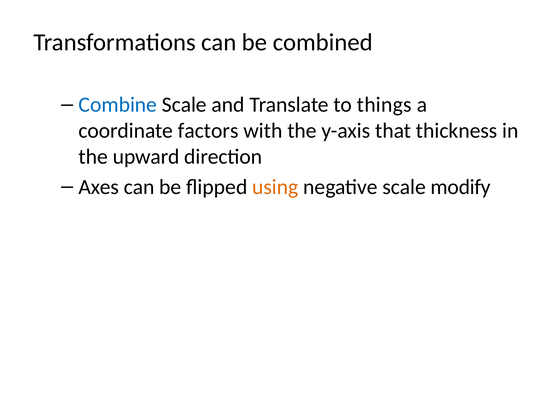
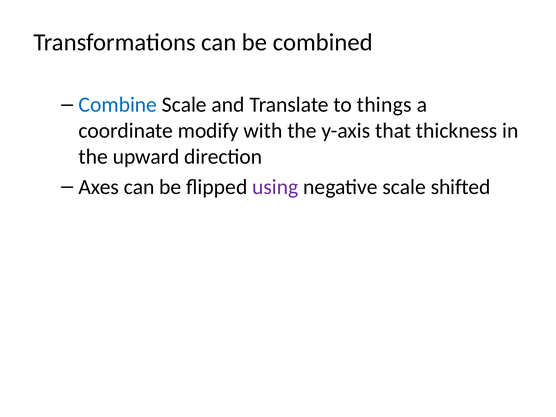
factors: factors -> modify (208, 131)
using colour: orange -> purple (275, 187)
modify: modify -> shifted (461, 187)
